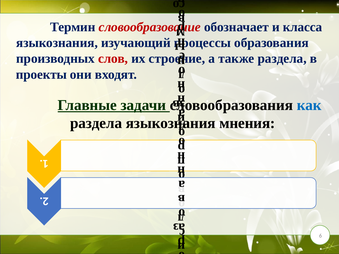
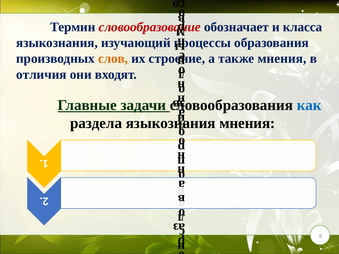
слов colour: red -> orange (113, 59)
также раздела: раздела -> мнения (282, 59)
проекты: проекты -> отличия (41, 75)
